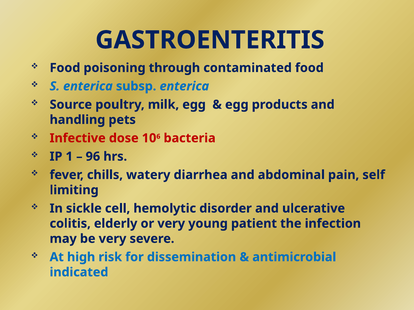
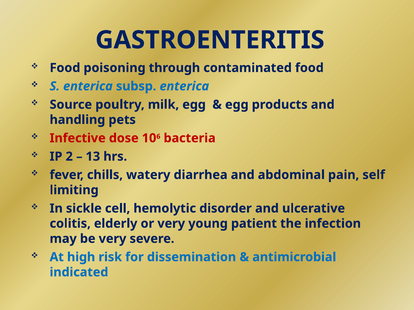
1: 1 -> 2 (69, 157)
96: 96 -> 13 (93, 157)
